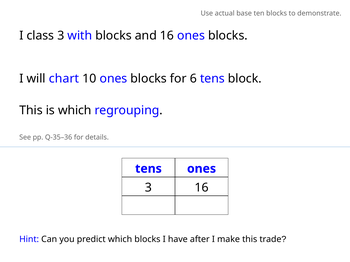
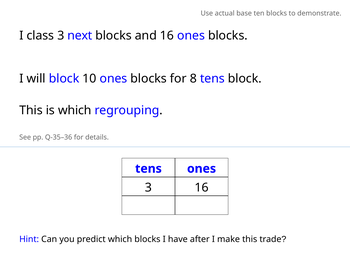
with: with -> next (80, 36)
will chart: chart -> block (64, 79)
6: 6 -> 8 (193, 79)
